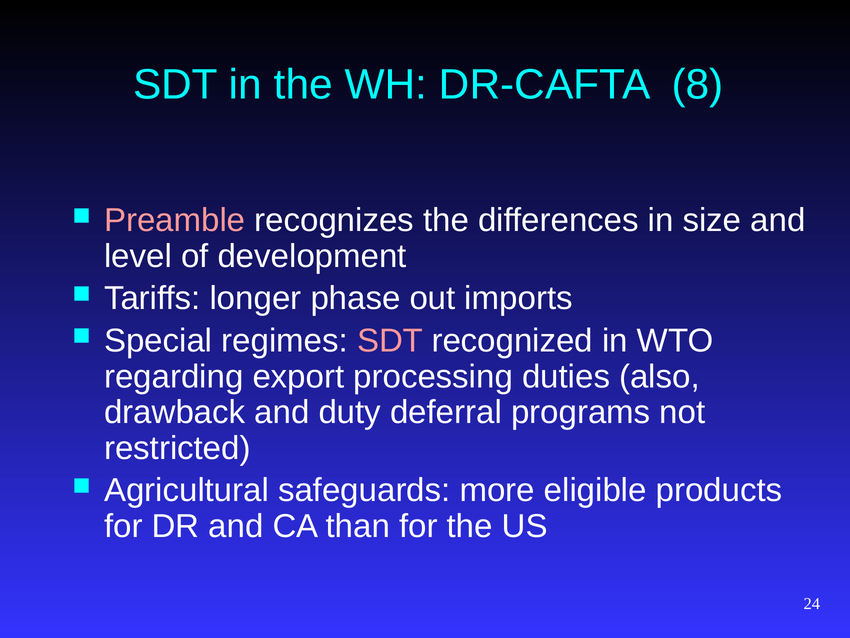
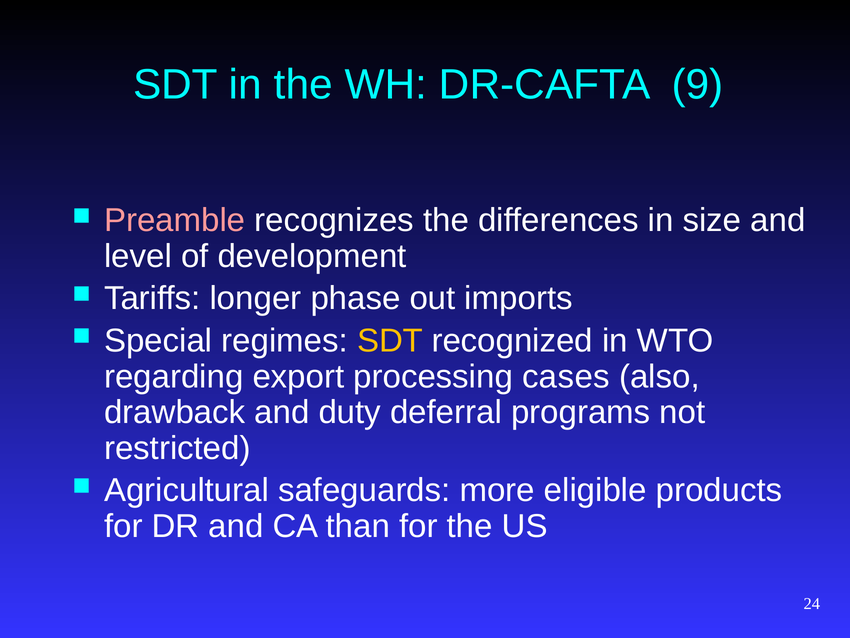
8: 8 -> 9 (698, 84)
SDT colour: pink -> yellow (390, 341)
duties: duties -> cases (566, 376)
